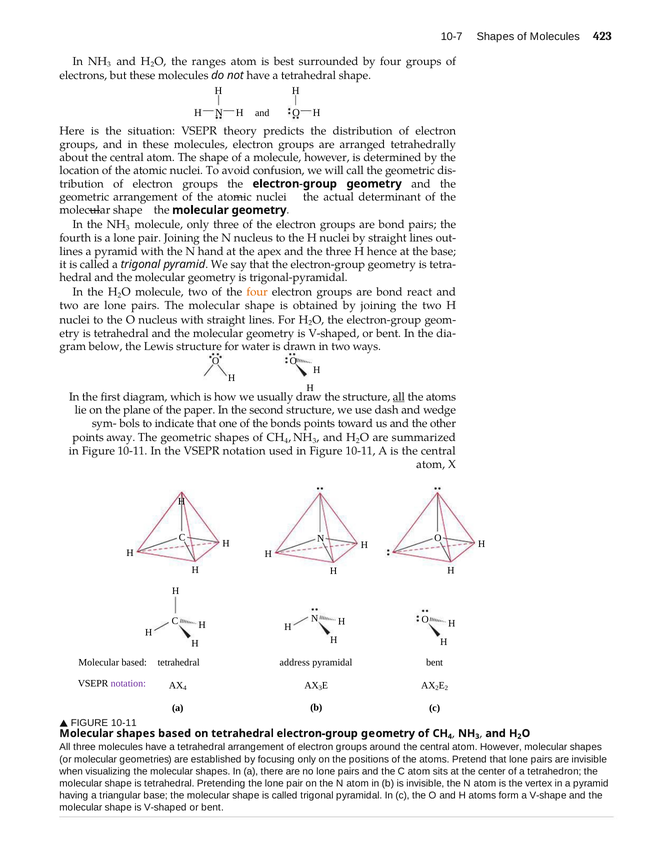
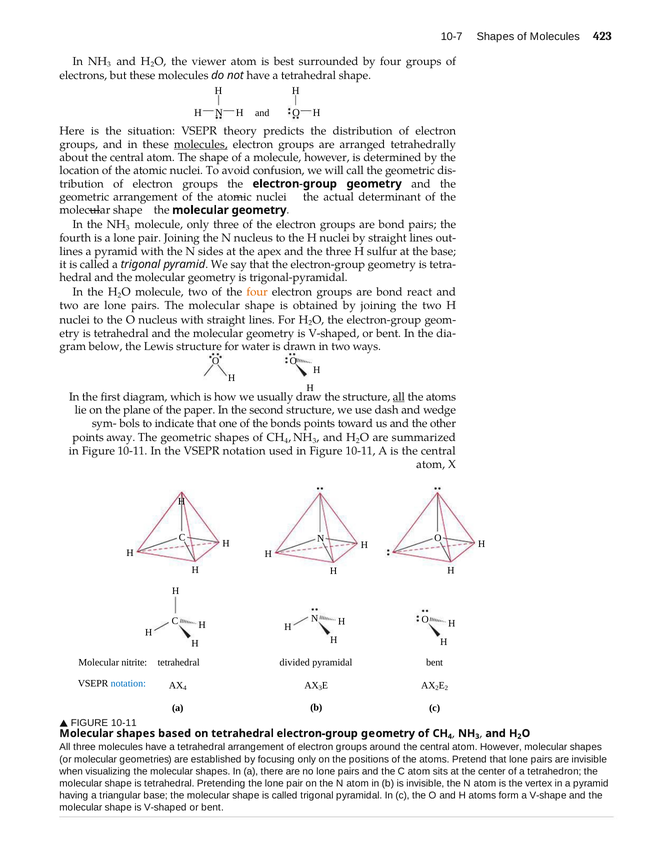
ranges: ranges -> viewer (209, 61)
molecules underline: none -> present (201, 144)
hand: hand -> sides (211, 251)
hence: hence -> sulfur (382, 251)
Molecular based: based -> nitrite (134, 662)
address: address -> divided (295, 662)
notation colour: purple -> blue (128, 683)
